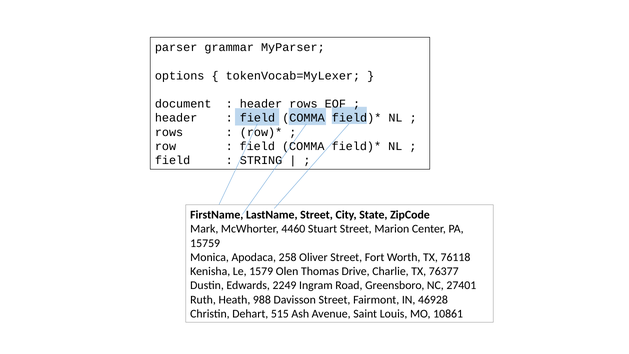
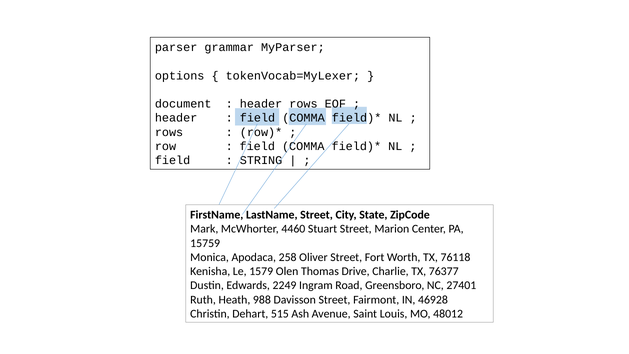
10861: 10861 -> 48012 (448, 314)
